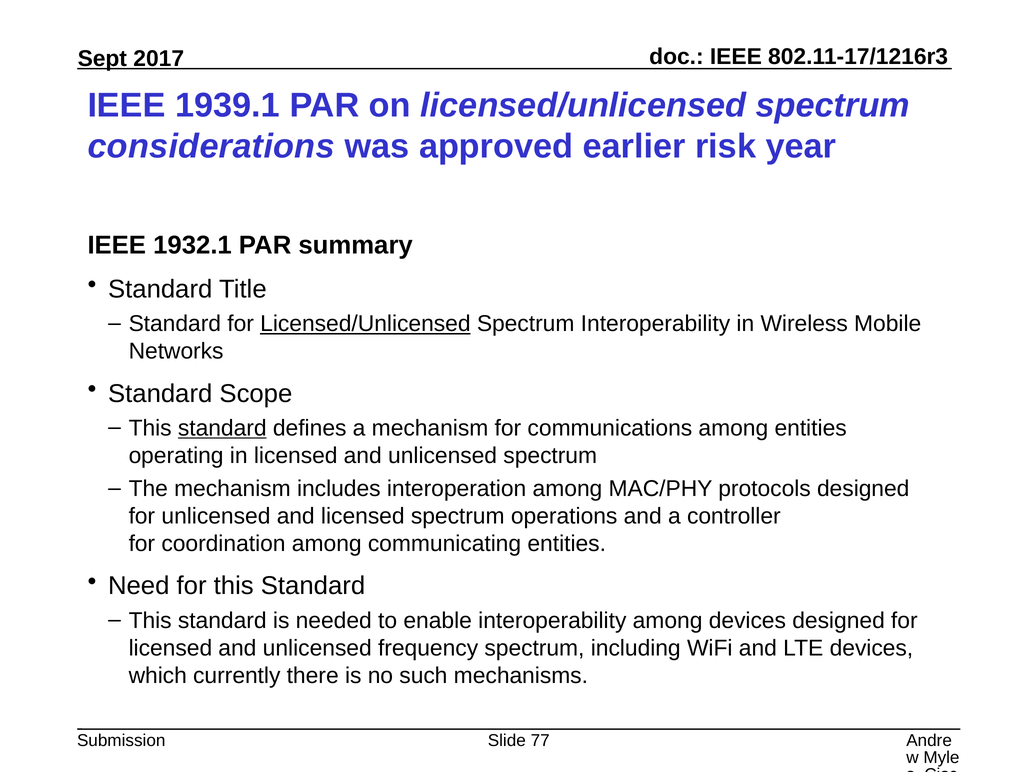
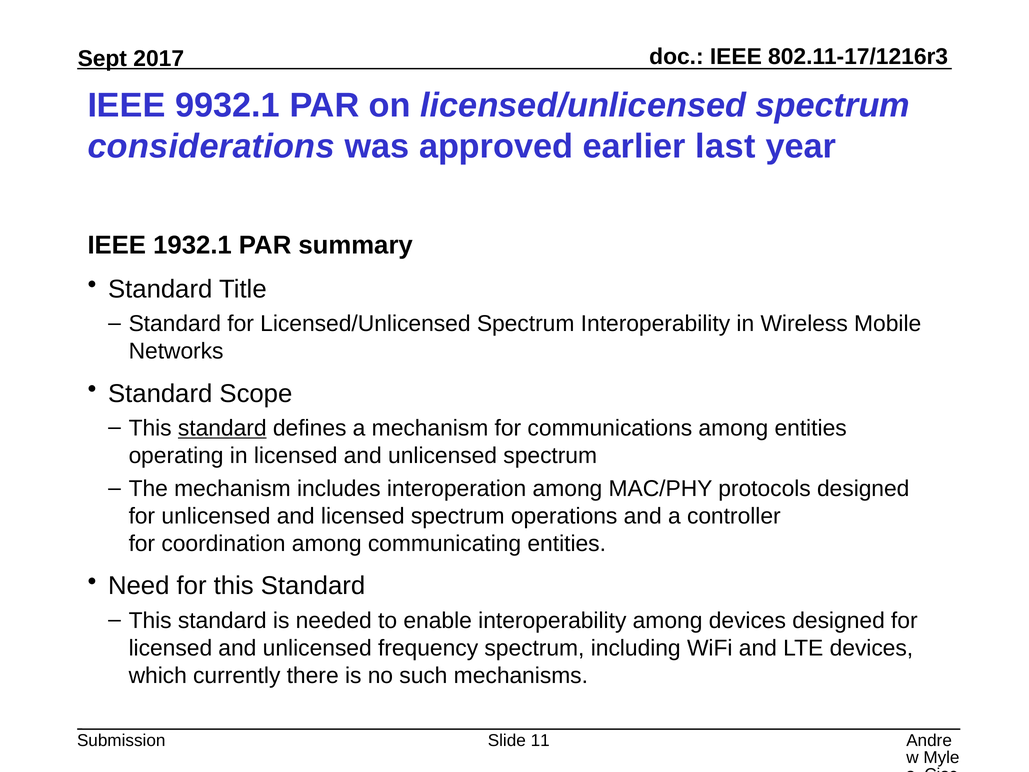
1939.1: 1939.1 -> 9932.1 (228, 105)
risk: risk -> last (725, 147)
Licensed/Unlicensed underline: present -> none (365, 324)
77: 77 -> 11 (540, 740)
